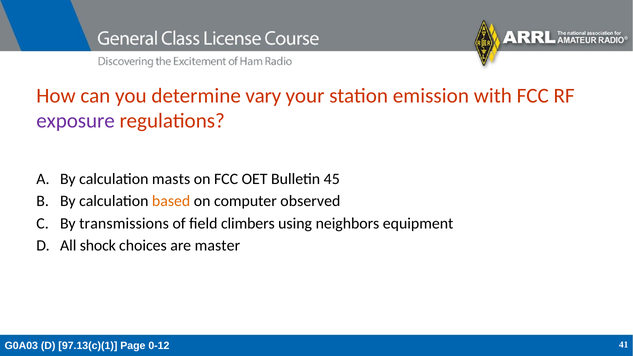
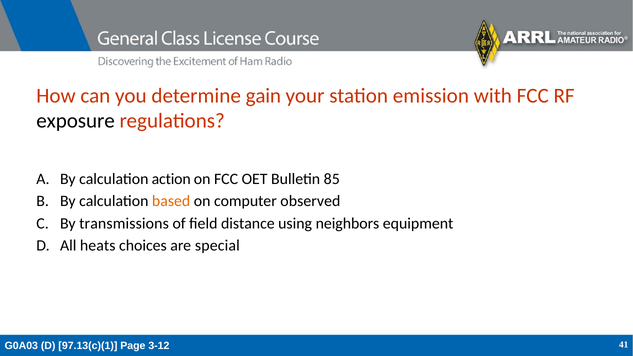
vary: vary -> gain (263, 96)
exposure colour: purple -> black (76, 121)
masts: masts -> action (171, 179)
45: 45 -> 85 (332, 179)
climbers: climbers -> distance (248, 223)
shock: shock -> heats (98, 246)
master: master -> special (217, 246)
0-12: 0-12 -> 3-12 (159, 346)
